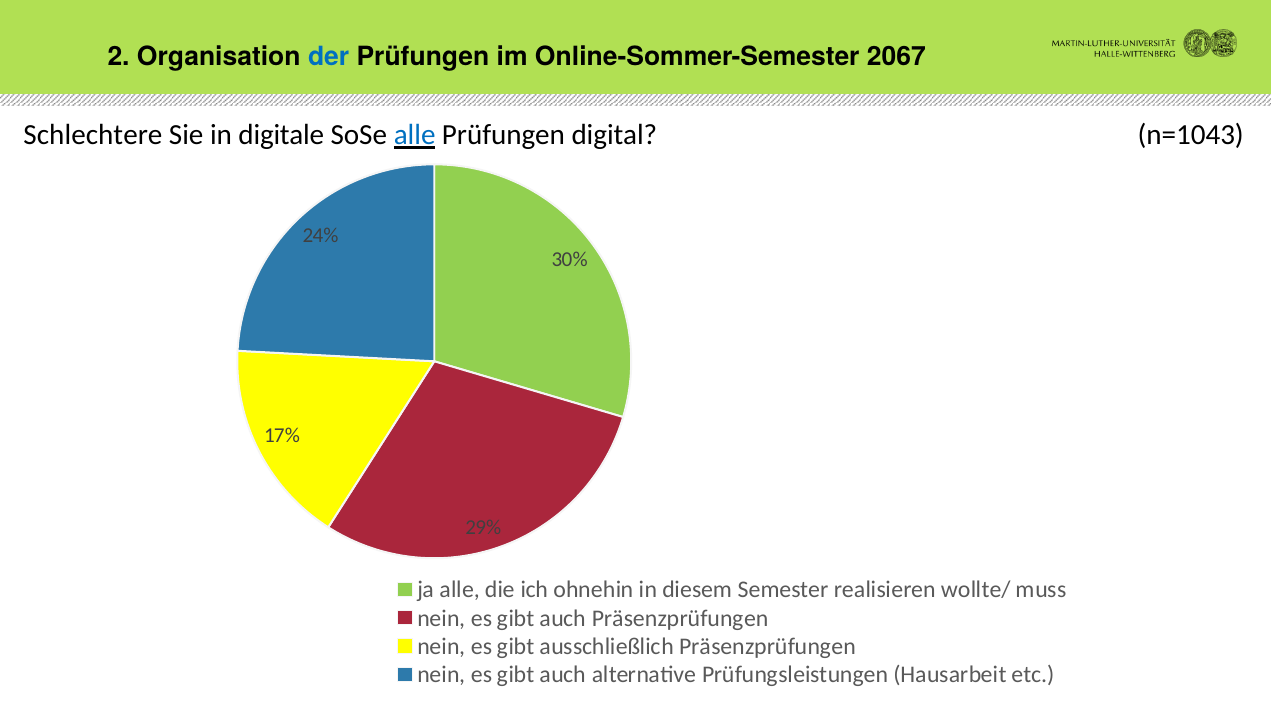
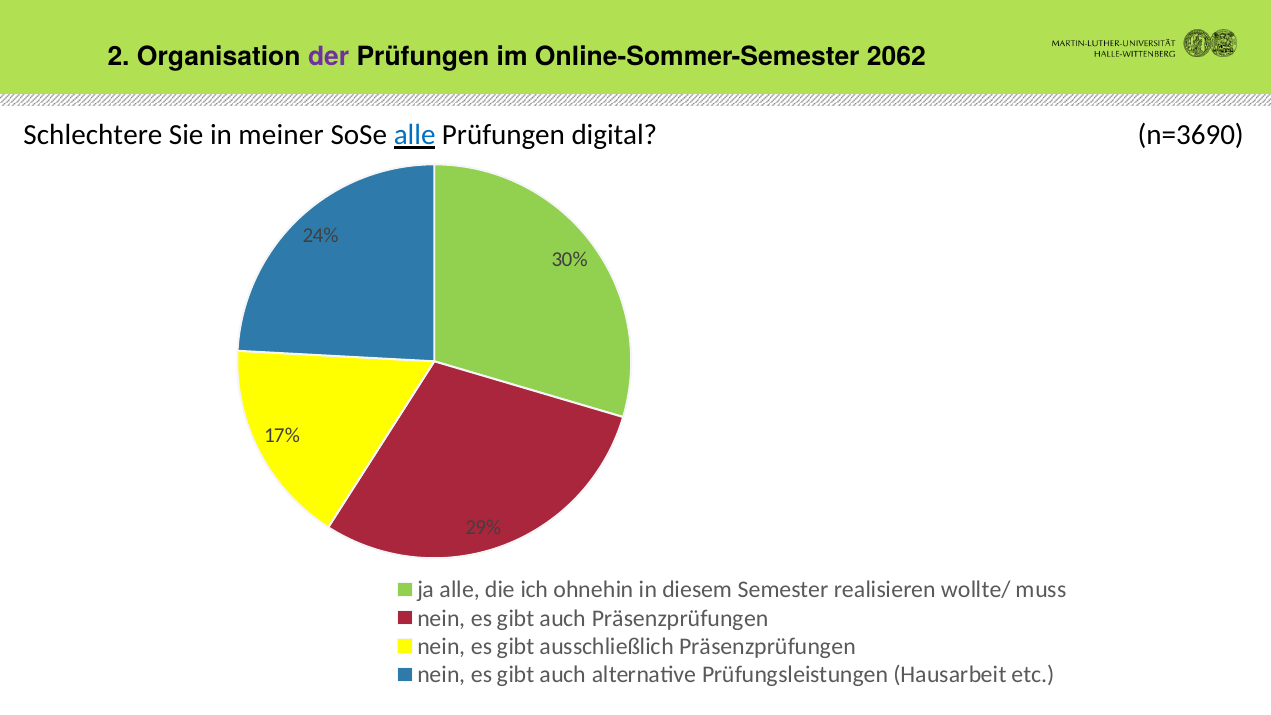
der colour: blue -> purple (329, 57)
2067: 2067 -> 2062 (896, 57)
digitale: digitale -> meiner (281, 135)
n=1043: n=1043 -> n=3690 (1191, 135)
